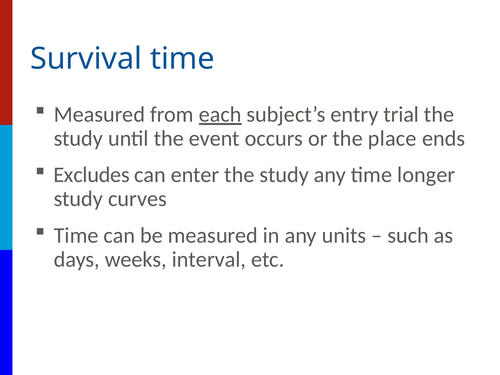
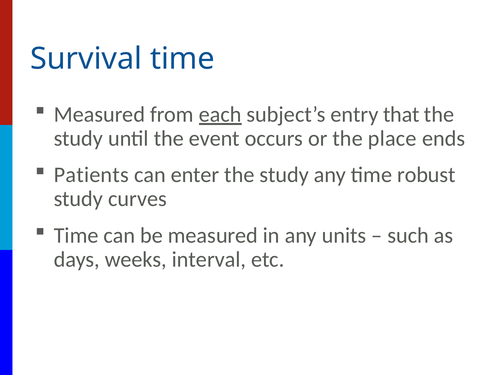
trial: trial -> that (401, 114)
Excludes: Excludes -> Patients (91, 175)
longer: longer -> robust (426, 175)
